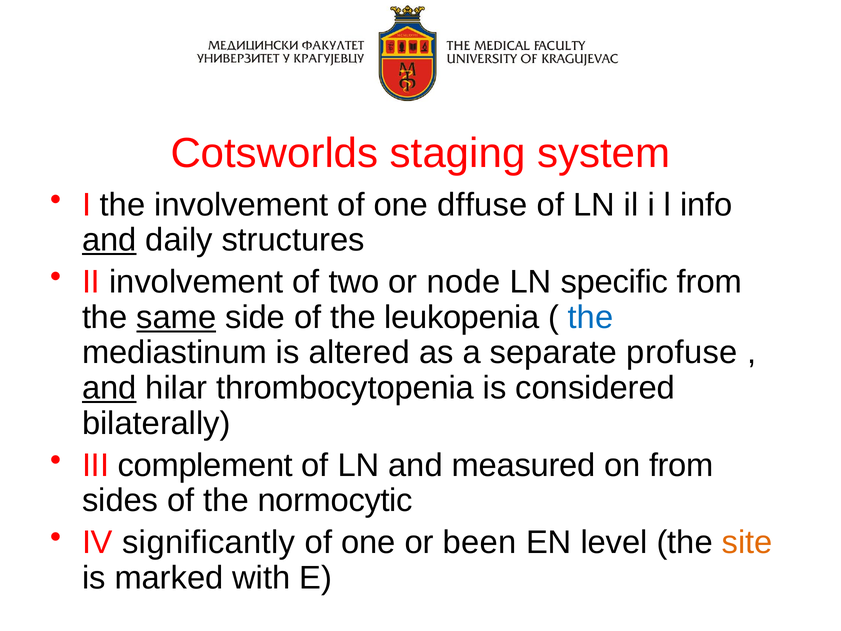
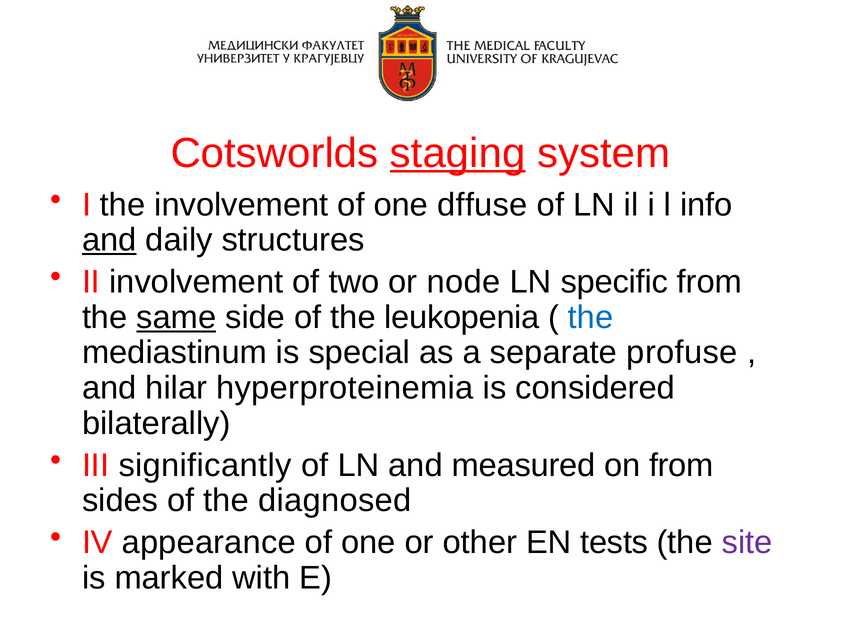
staging underline: none -> present (458, 153)
altered: altered -> special (359, 352)
and underline: present -> none (109, 388)
thrombocytopenia: thrombocytopenia -> hyperproteinemia (345, 388)
complement: complement -> significantly (205, 465)
normocytic: normocytic -> diagnosed (335, 500)
significantly: significantly -> appearance (209, 542)
been: been -> other (480, 542)
level: level -> tests (614, 542)
site colour: orange -> purple (747, 542)
